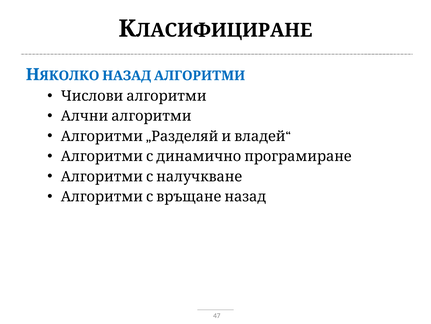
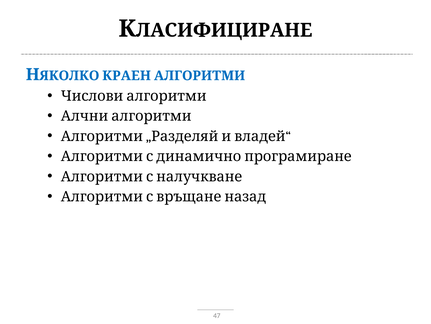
НАЗАД: НАЗАД -> КРАЕН (127, 76)
